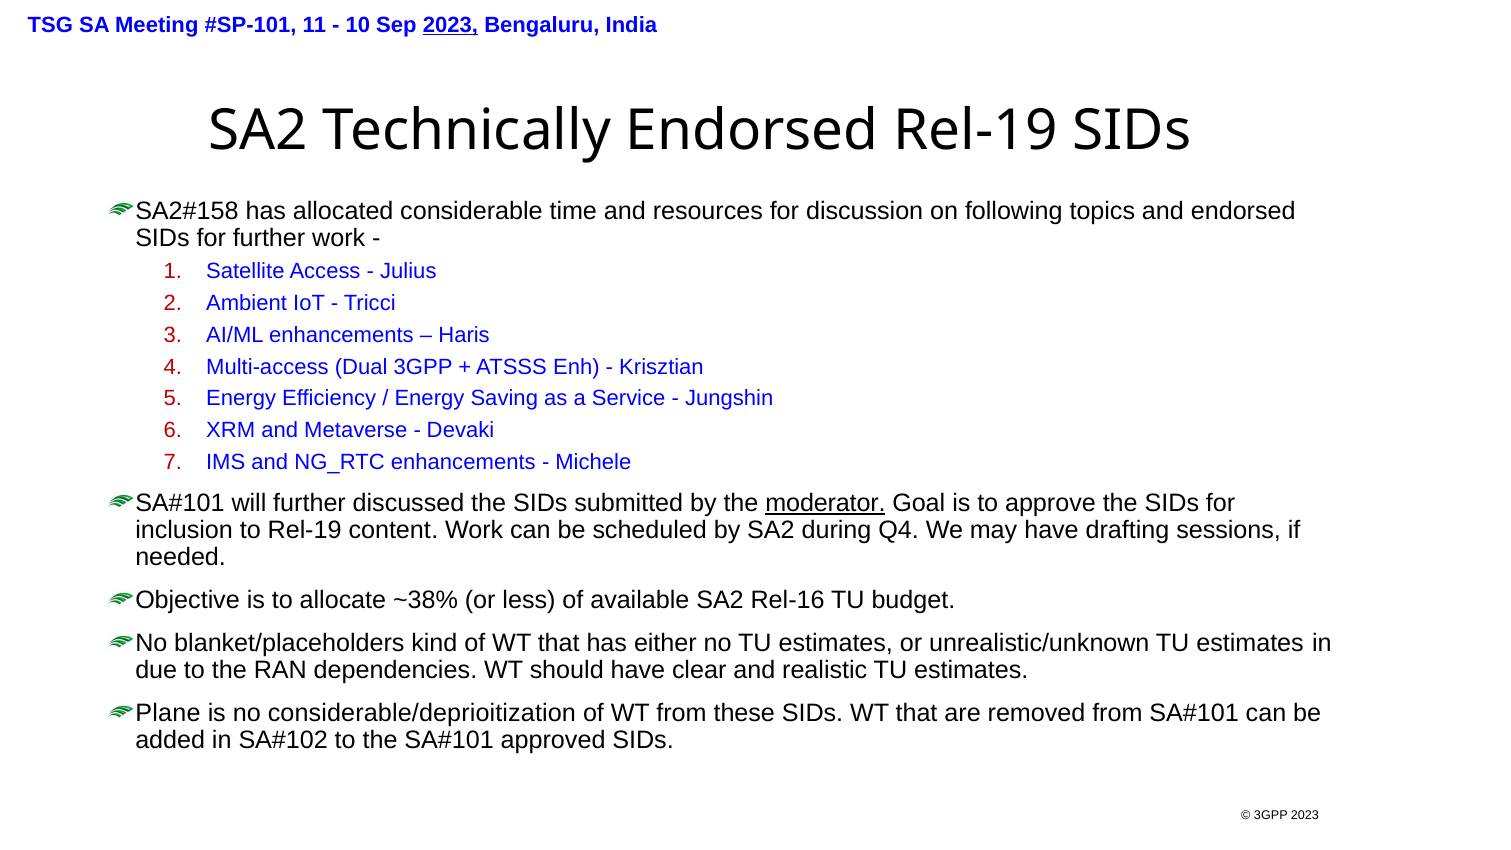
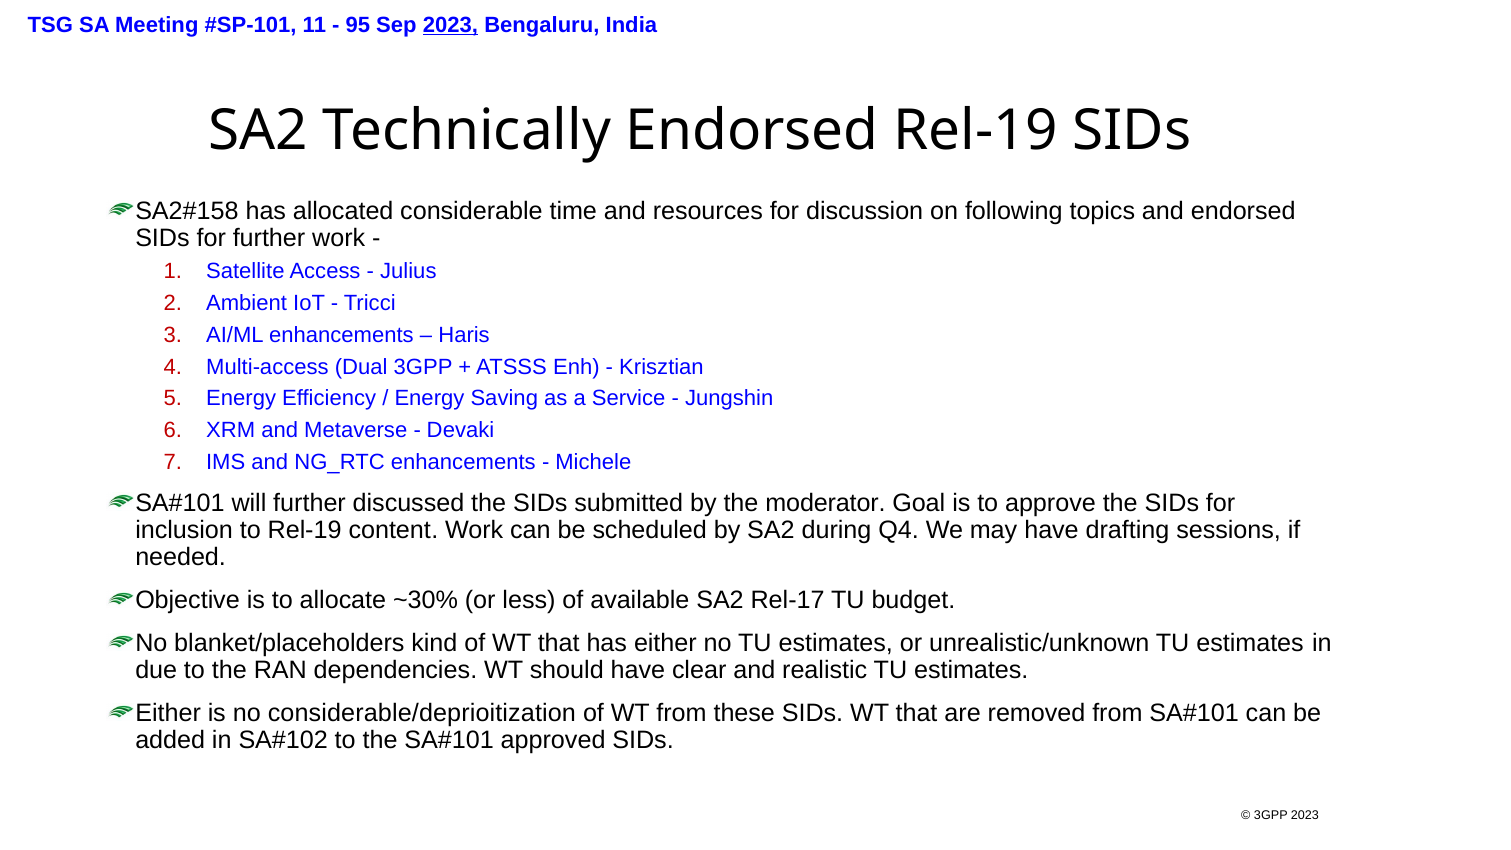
10: 10 -> 95 (358, 25)
moderator underline: present -> none (825, 503)
~38%: ~38% -> ~30% (426, 600)
Rel-16: Rel-16 -> Rel-17 (788, 600)
Plane: Plane -> Either (168, 713)
